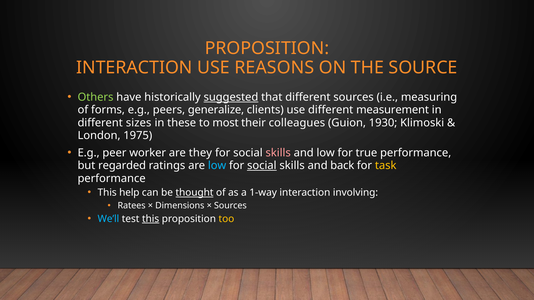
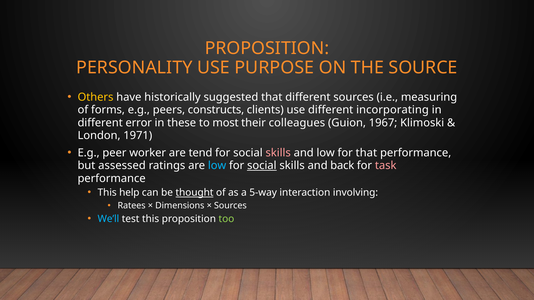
INTERACTION: INTERACTION -> PERSONALITY (134, 68)
REASONS: REASONS -> PURPOSE (274, 68)
Others colour: light green -> yellow (96, 97)
suggested underline: present -> none (231, 97)
generalize: generalize -> constructs (216, 110)
measurement: measurement -> incorporating (392, 110)
sizes: sizes -> error (139, 123)
1930: 1930 -> 1967 (383, 123)
1975: 1975 -> 1971 (138, 136)
they: they -> tend (201, 153)
for true: true -> that (366, 153)
regarded: regarded -> assessed (122, 166)
task colour: yellow -> pink (386, 166)
1-way: 1-way -> 5-way (263, 193)
this underline: present -> none (151, 219)
too colour: yellow -> light green (226, 219)
